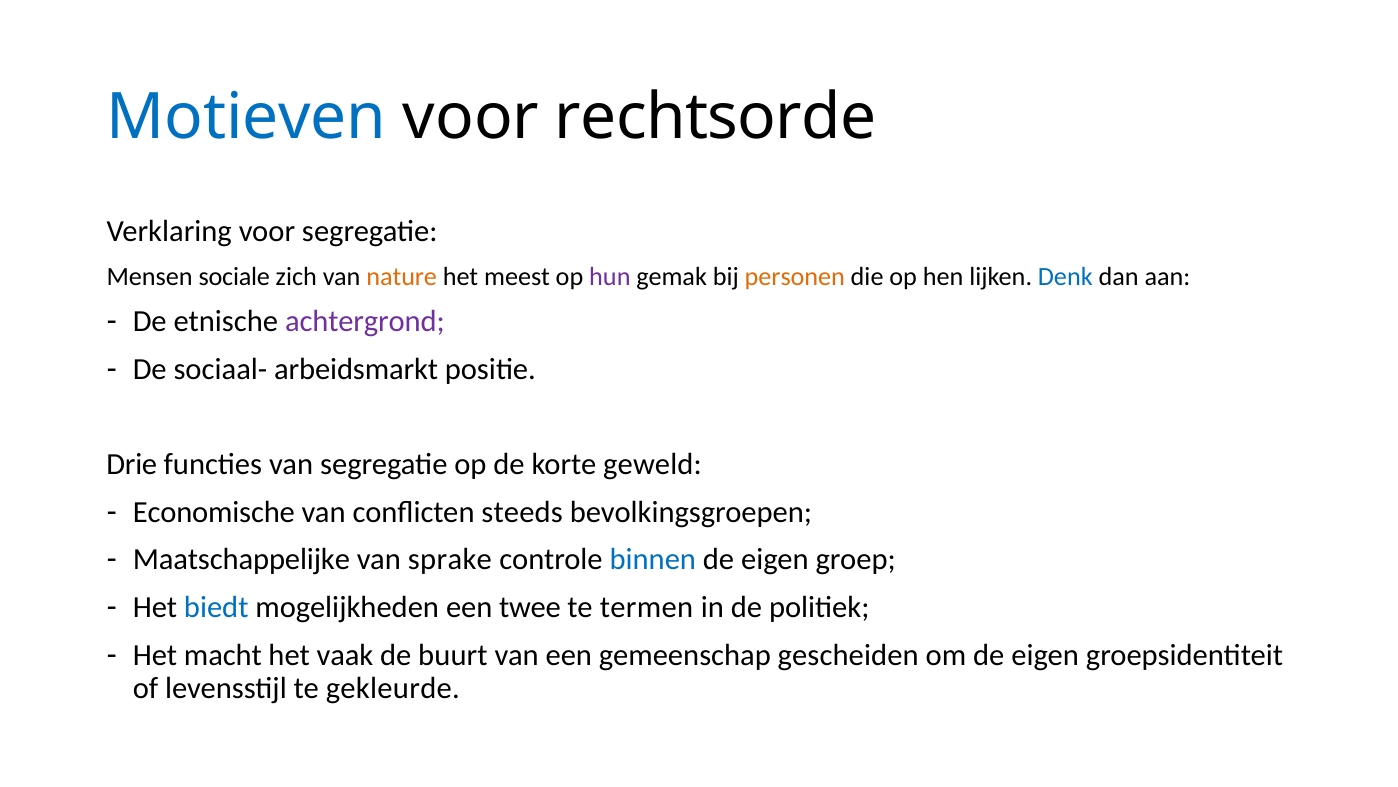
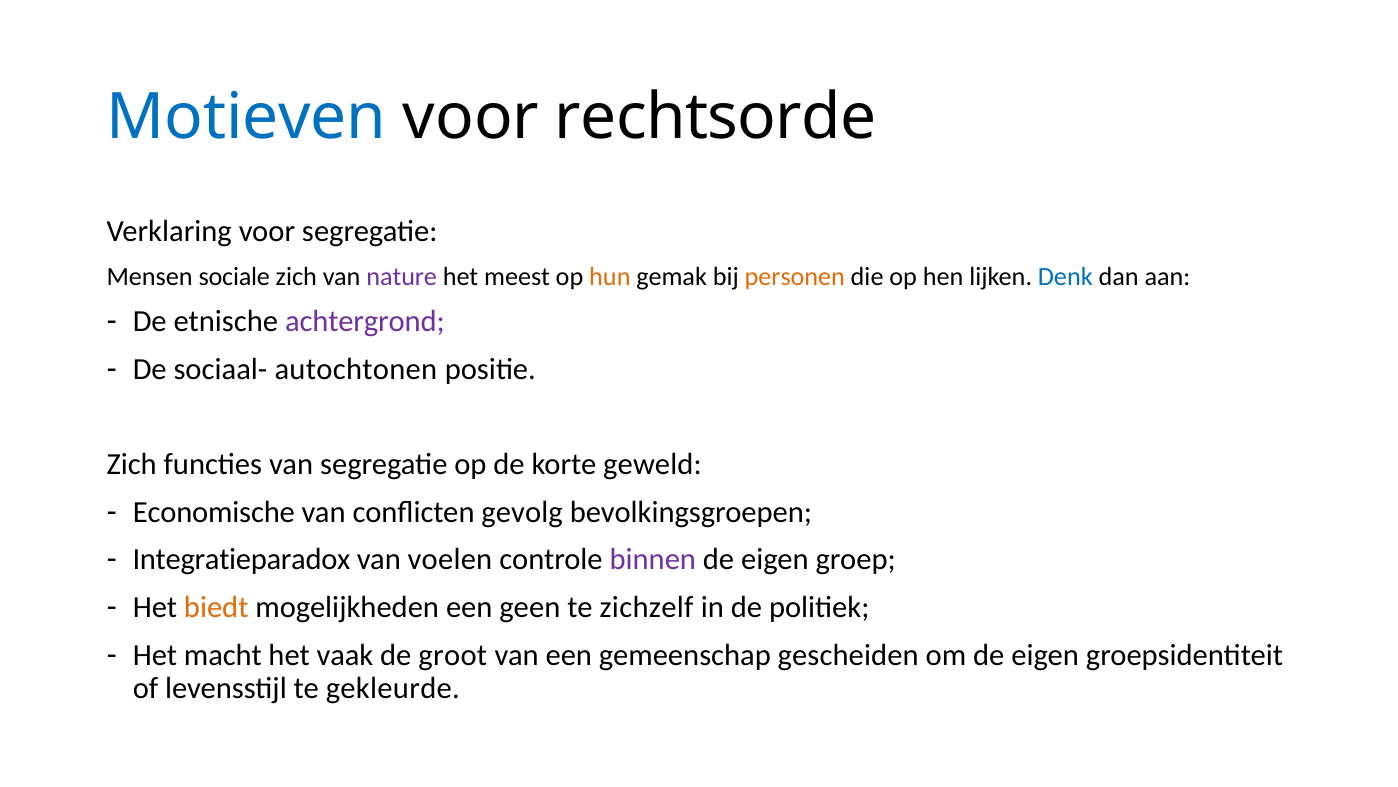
nature colour: orange -> purple (402, 276)
hun colour: purple -> orange (610, 276)
arbeidsmarkt: arbeidsmarkt -> autochtonen (356, 369)
Drie: Drie -> Zich (132, 464)
steeds: steeds -> gevolg (522, 512)
Maatschappelijke: Maatschappelijke -> Integratieparadox (241, 559)
sprake: sprake -> voelen (450, 559)
binnen colour: blue -> purple (653, 559)
biedt colour: blue -> orange (216, 607)
twee: twee -> geen (530, 607)
termen: termen -> zichzelf (646, 607)
buurt: buurt -> groot (453, 655)
